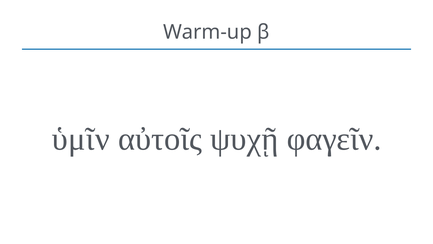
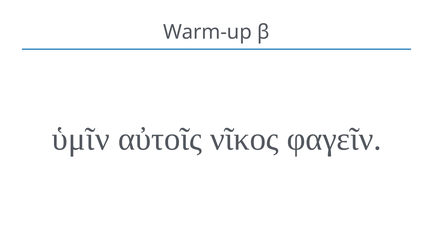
ψυχῇ: ψυχῇ -> νῖκος (244, 139)
